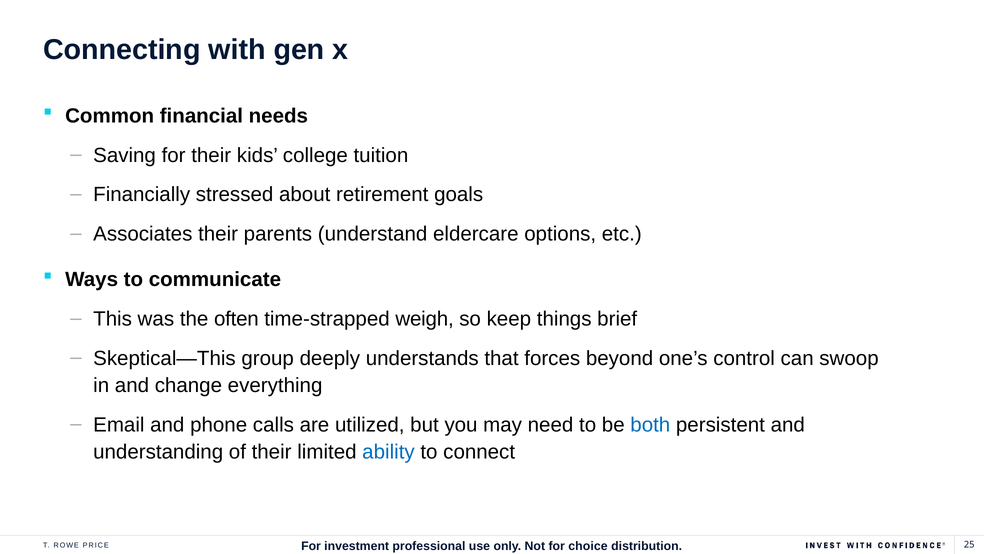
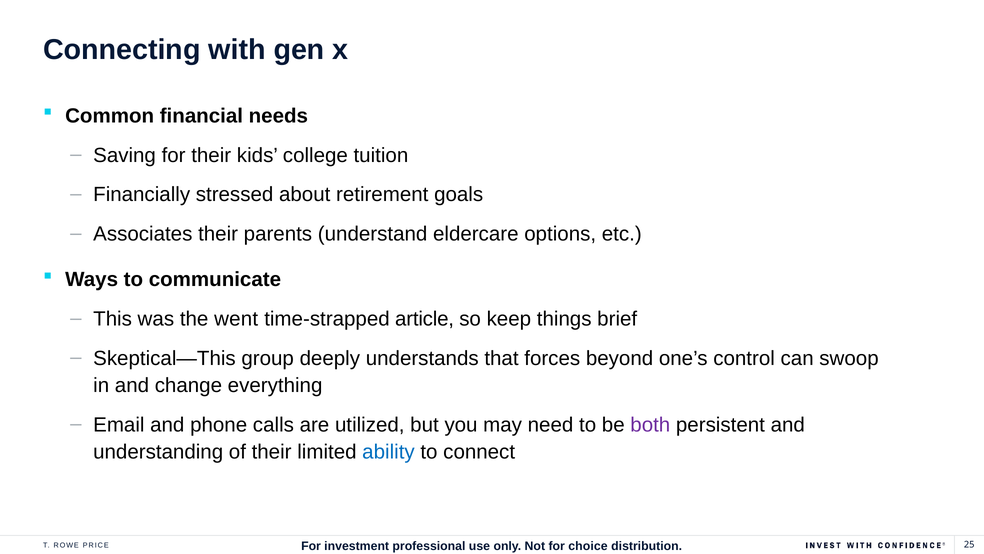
often: often -> went (236, 319)
weigh: weigh -> article (425, 319)
both colour: blue -> purple (650, 424)
